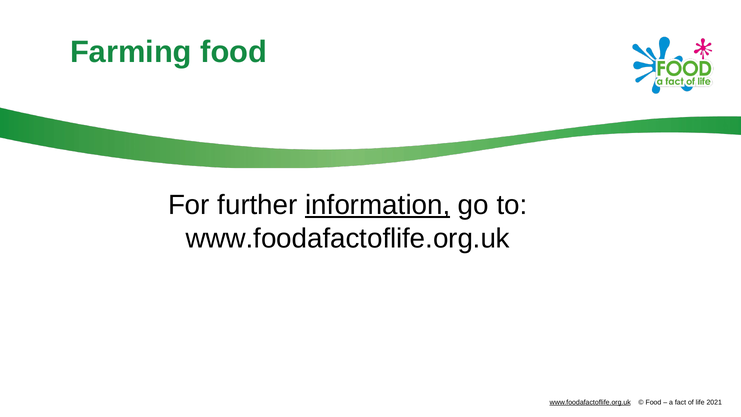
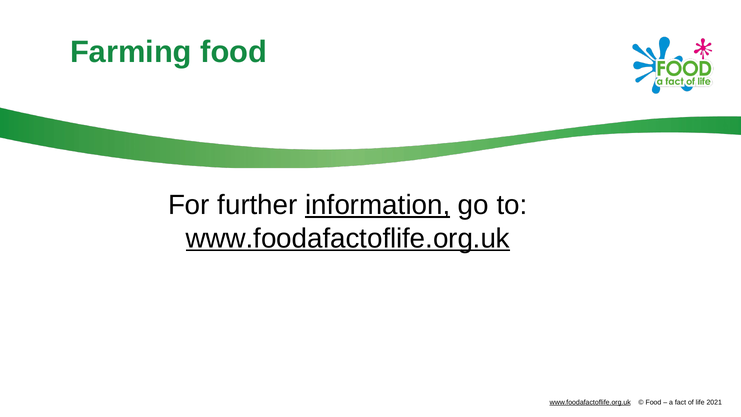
www.foodafactoflife.org.uk underline: none -> present (348, 238)
